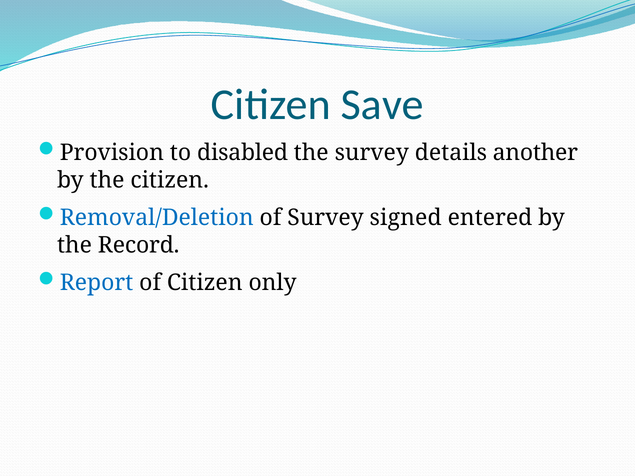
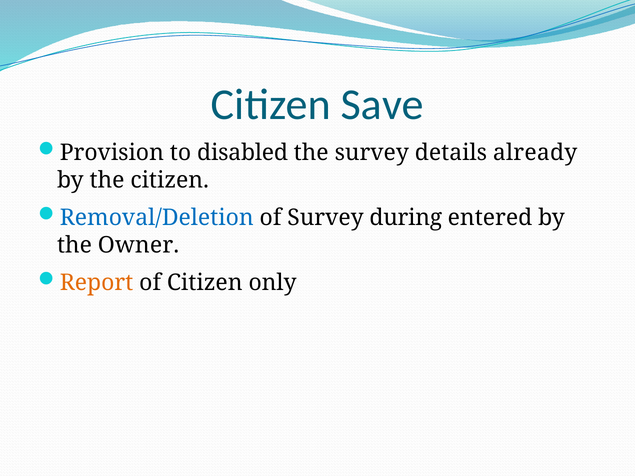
another: another -> already (535, 153)
signed: signed -> during (406, 218)
Record: Record -> Owner (138, 245)
Report colour: blue -> orange (97, 283)
